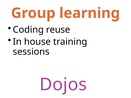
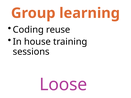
Dojos: Dojos -> Loose (63, 85)
